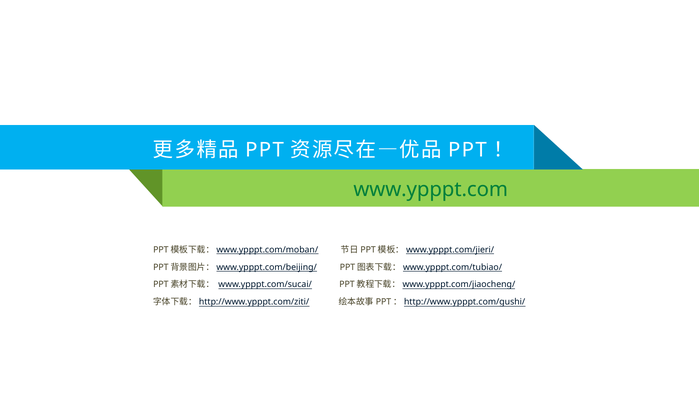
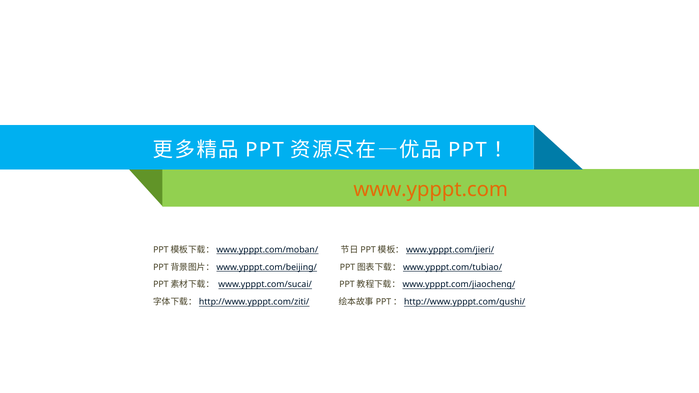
www.ypppt.com colour: green -> orange (431, 189)
